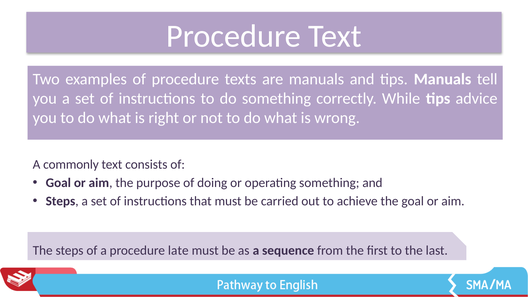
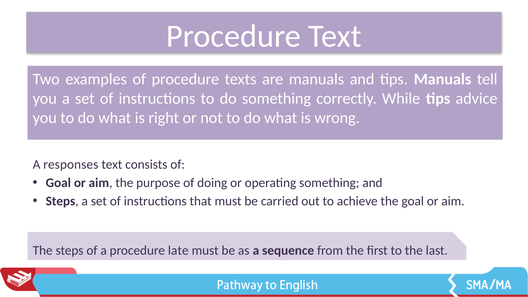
commonly: commonly -> responses (71, 164)
